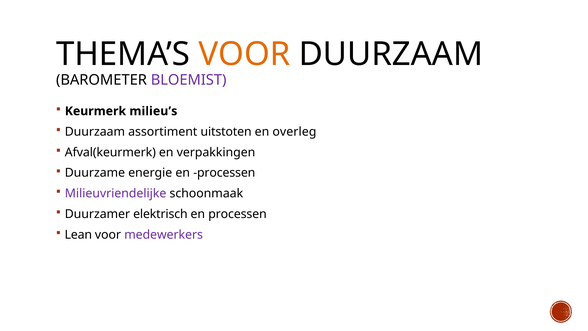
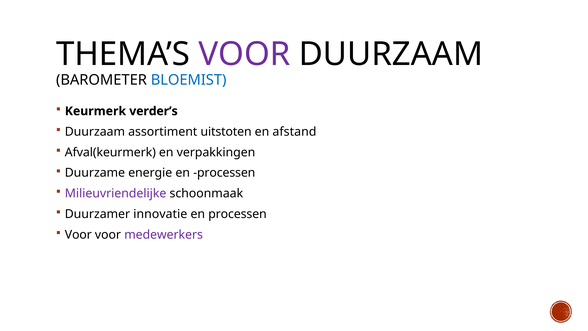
VOOR colour: orange -> purple (244, 54)
BLOEMIST colour: purple -> blue (189, 80)
milieu’s: milieu’s -> verder’s (154, 111)
overleg: overleg -> afstand (294, 132)
elektrisch: elektrisch -> innovatie (160, 214)
Lean: Lean -> Voor (78, 235)
